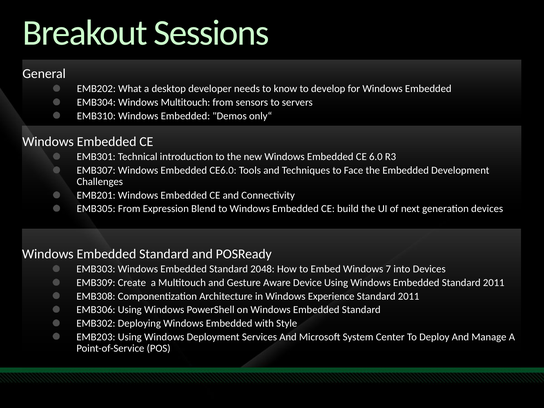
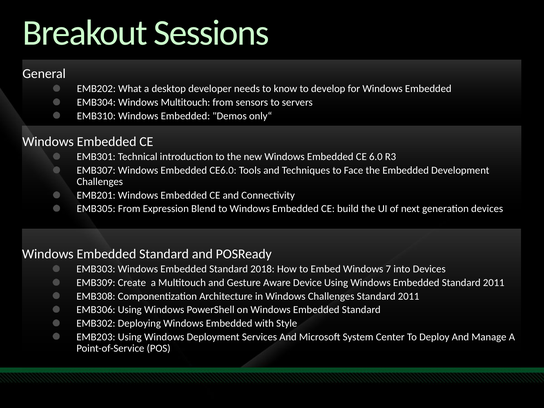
2048: 2048 -> 2018 (263, 269)
Windows Experience: Experience -> Challenges (331, 296)
